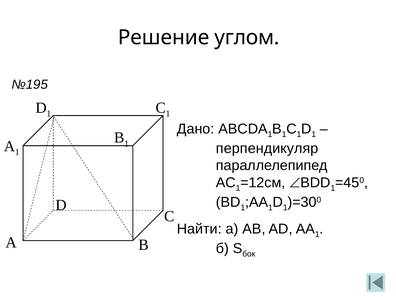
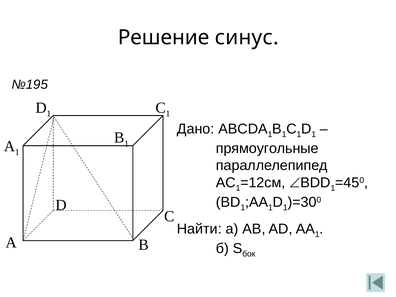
углом: углом -> синус (247, 37)
перпендикуляр: перпендикуляр -> прямоугольные (267, 148)
